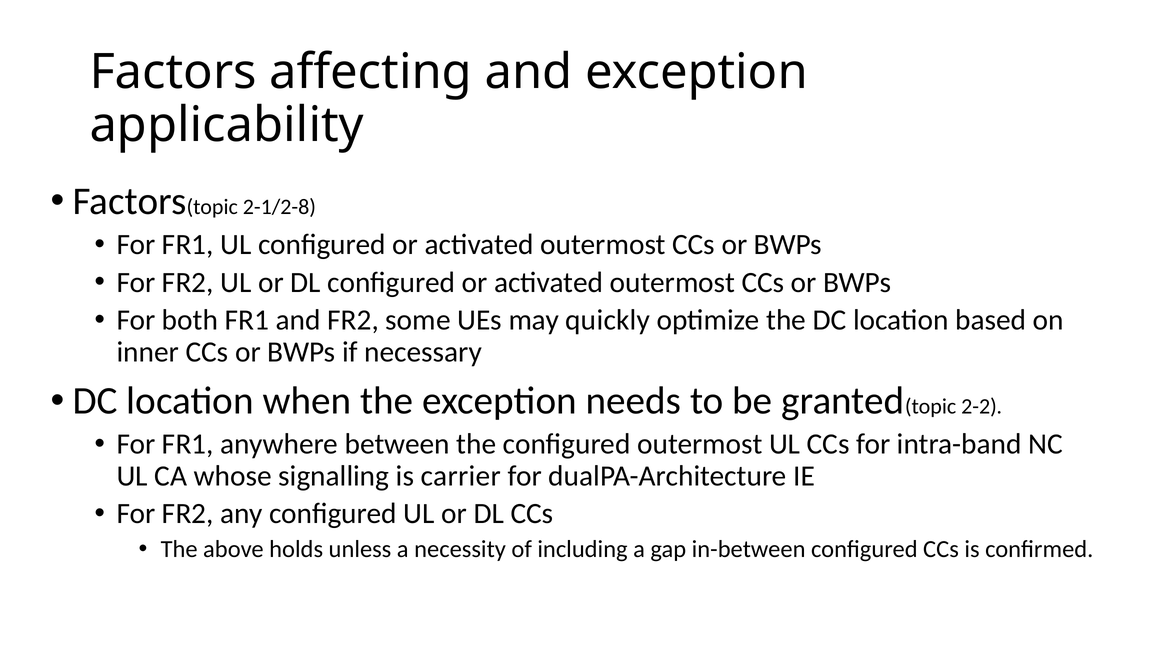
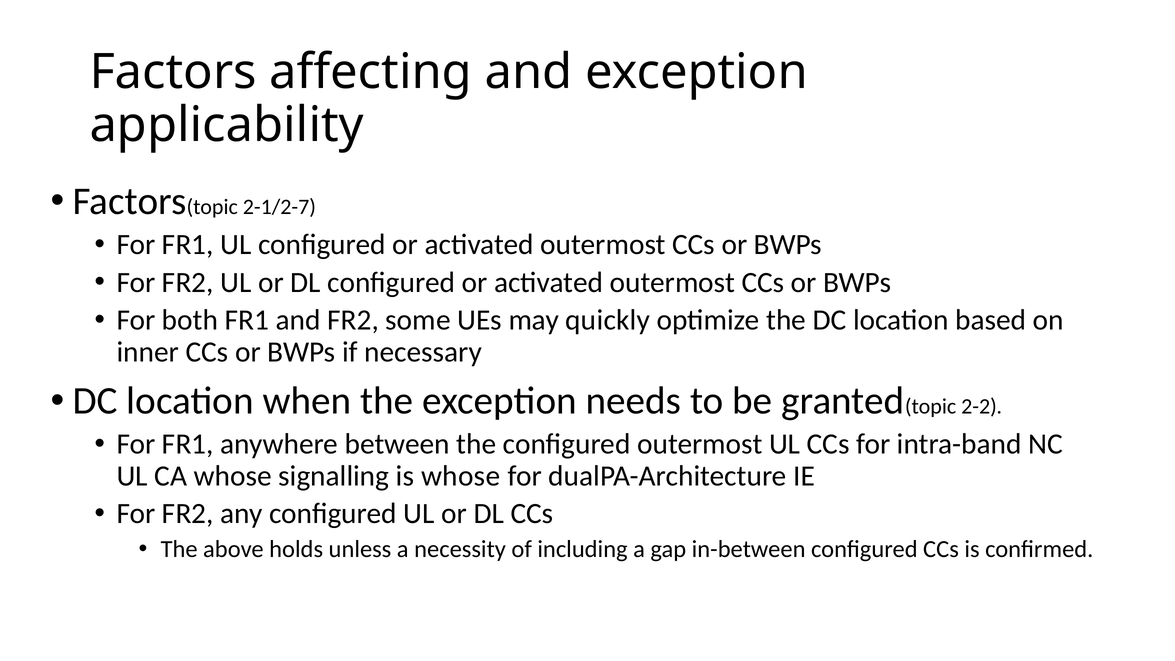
2-1/2-8: 2-1/2-8 -> 2-1/2-7 (279, 207)
is carrier: carrier -> whose (461, 476)
